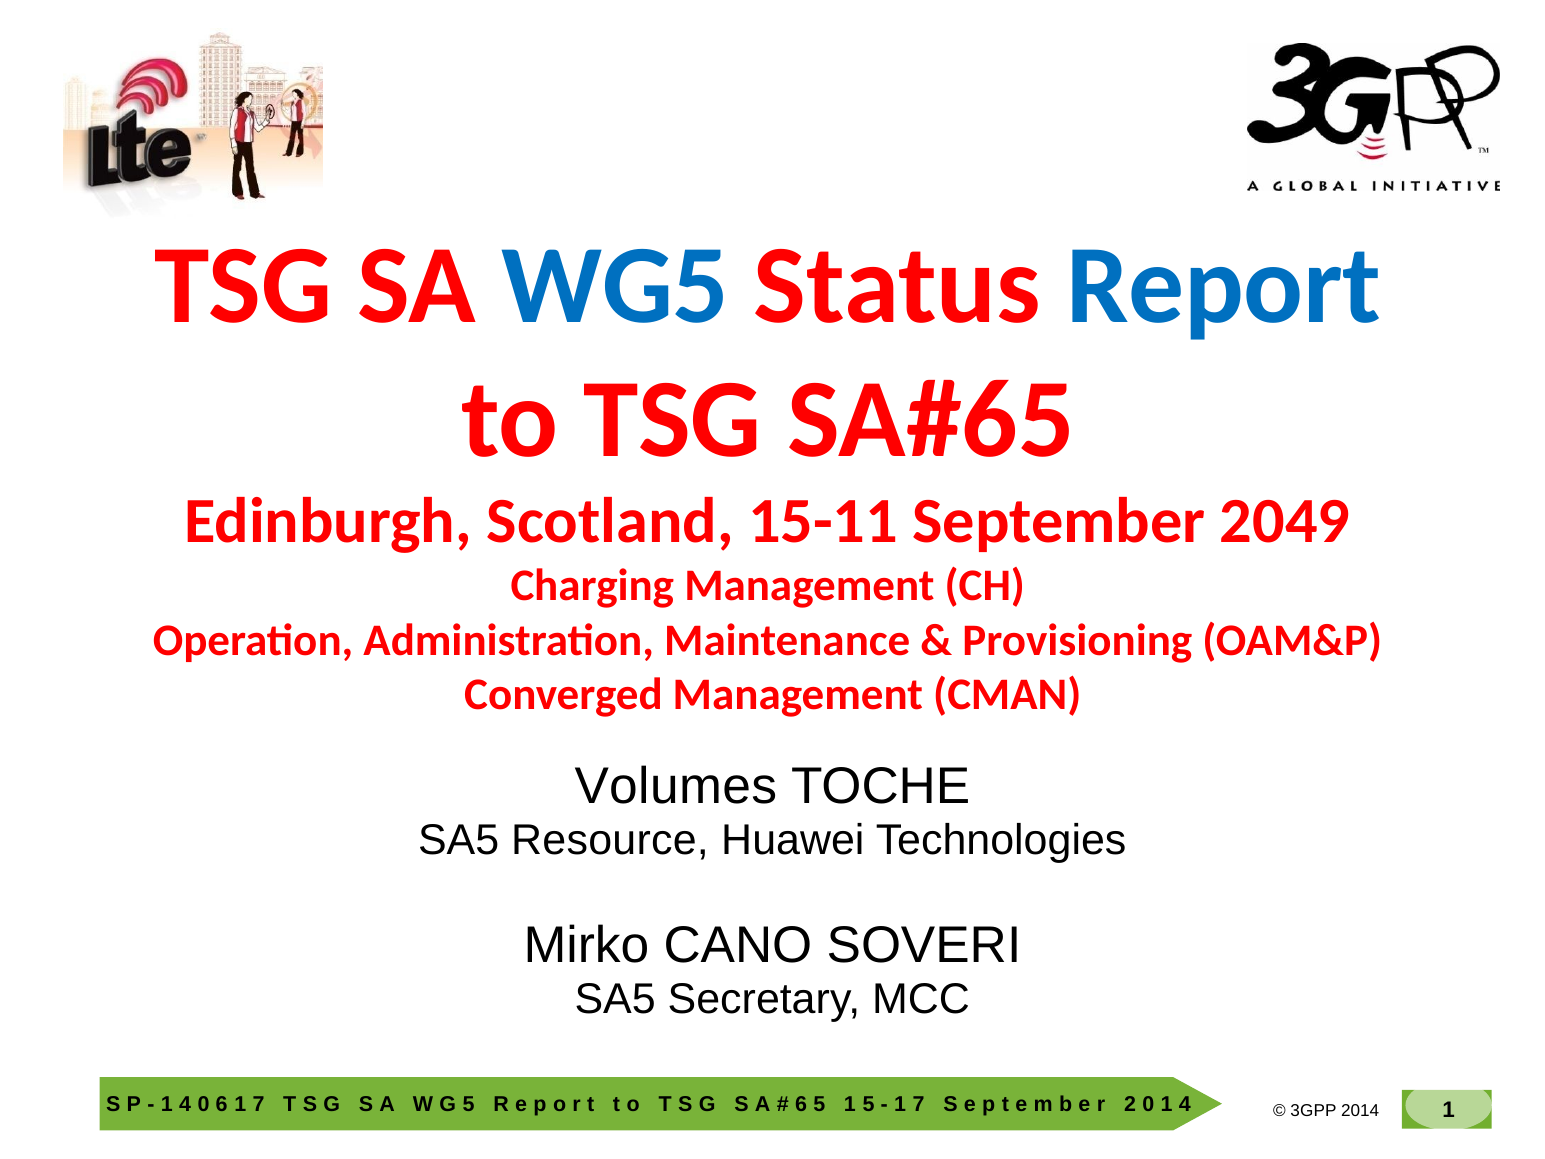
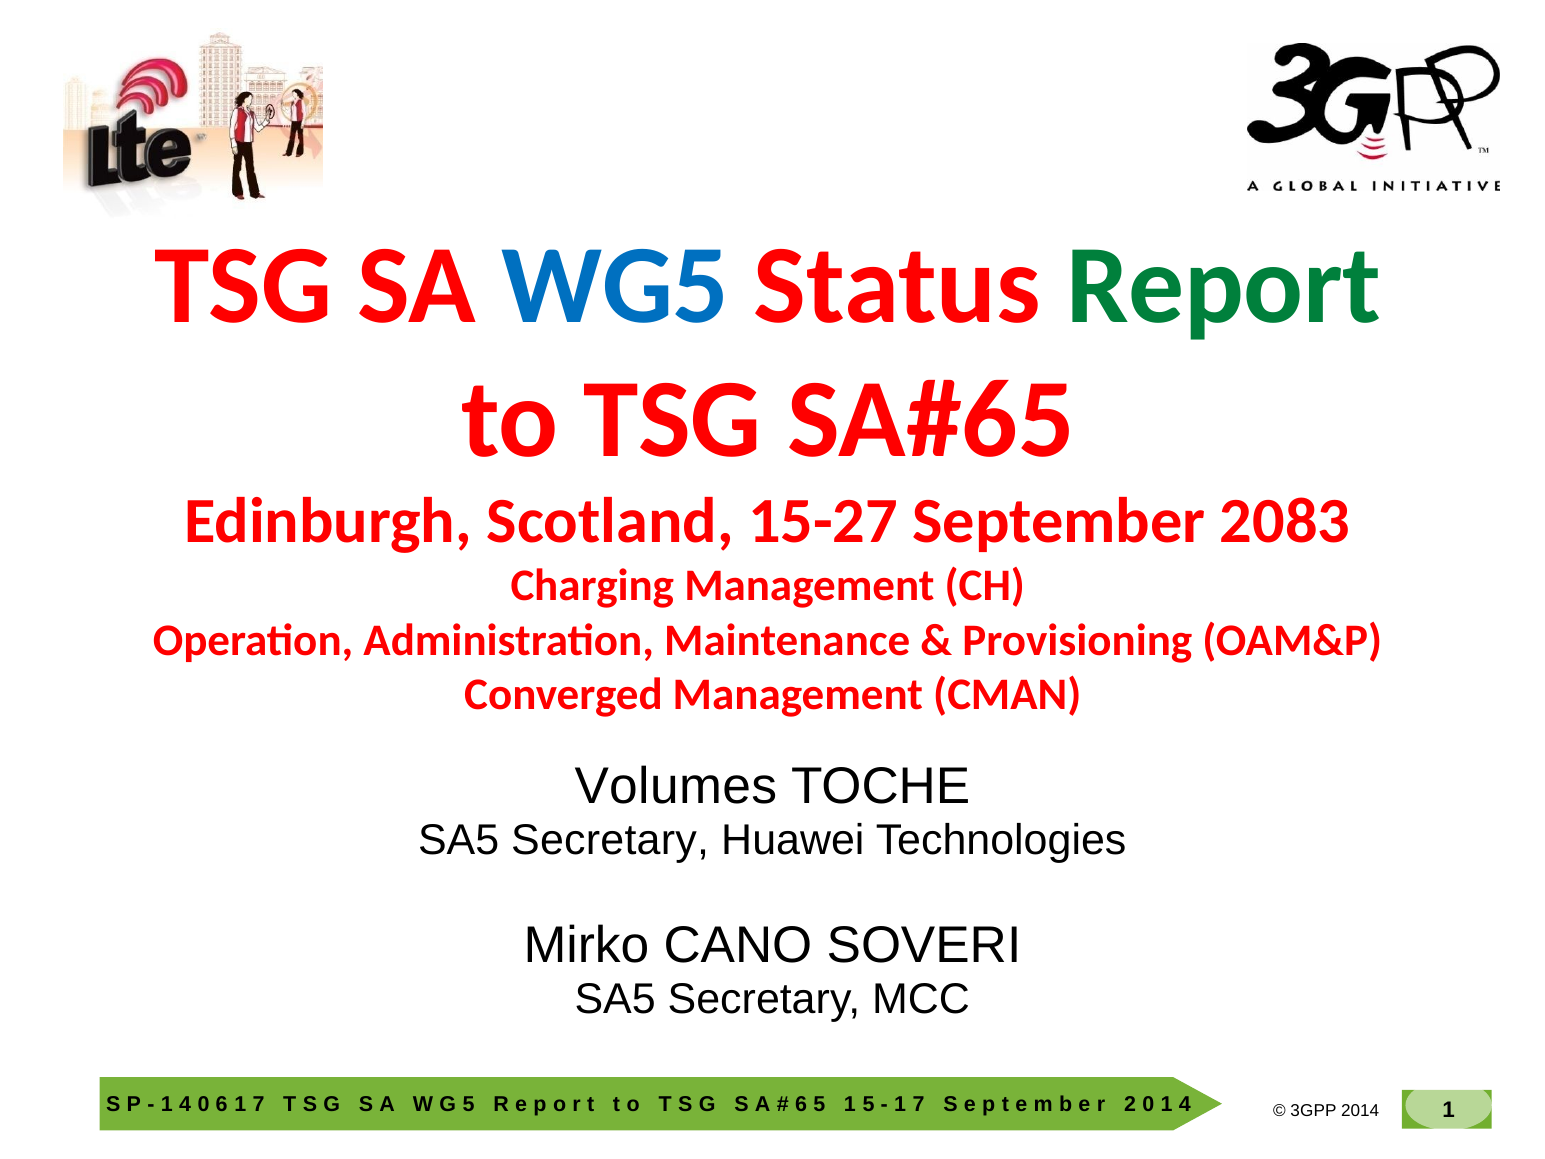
Report colour: blue -> green (1224, 285)
15-11: 15-11 -> 15-27 (823, 522)
2049: 2049 -> 2083 (1285, 522)
Resource: Resource -> Secretary (610, 840)
